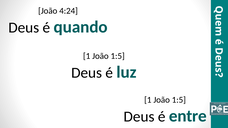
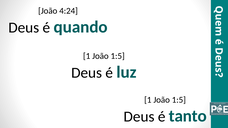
entre: entre -> tanto (188, 116)
